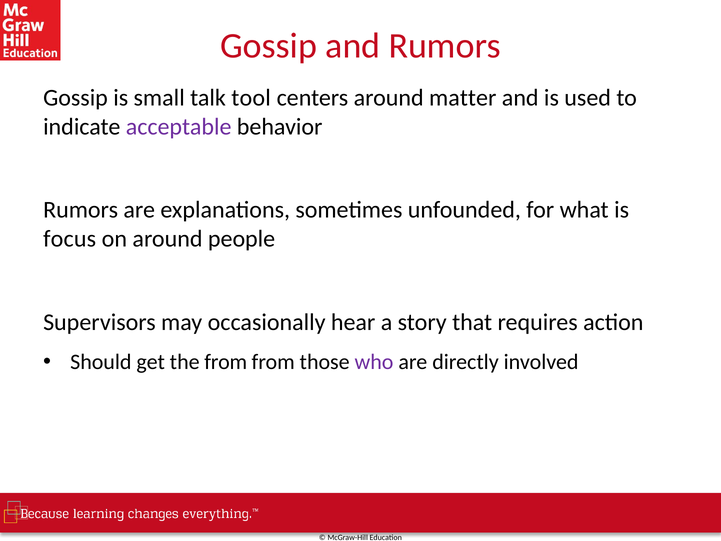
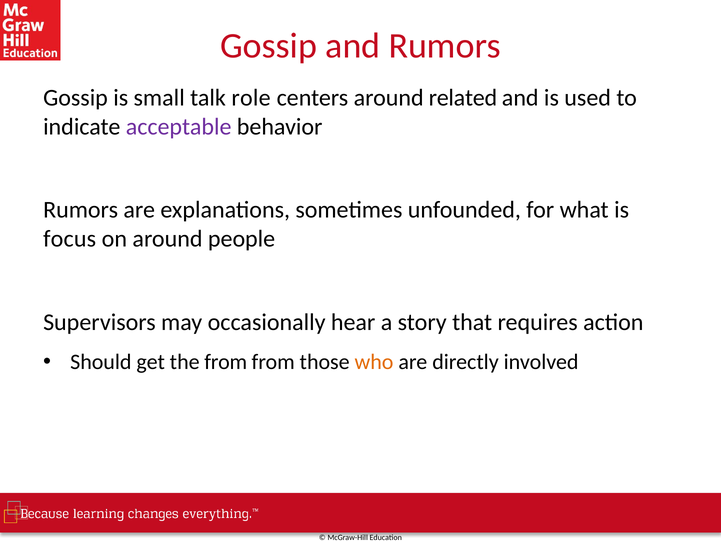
tool: tool -> role (251, 98)
matter: matter -> related (463, 98)
who colour: purple -> orange (374, 362)
